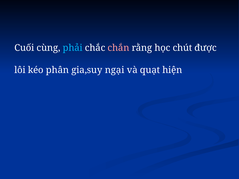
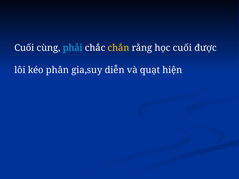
chắn colour: pink -> yellow (118, 48)
học chút: chút -> cuối (182, 48)
ngại: ngại -> diễn (115, 70)
